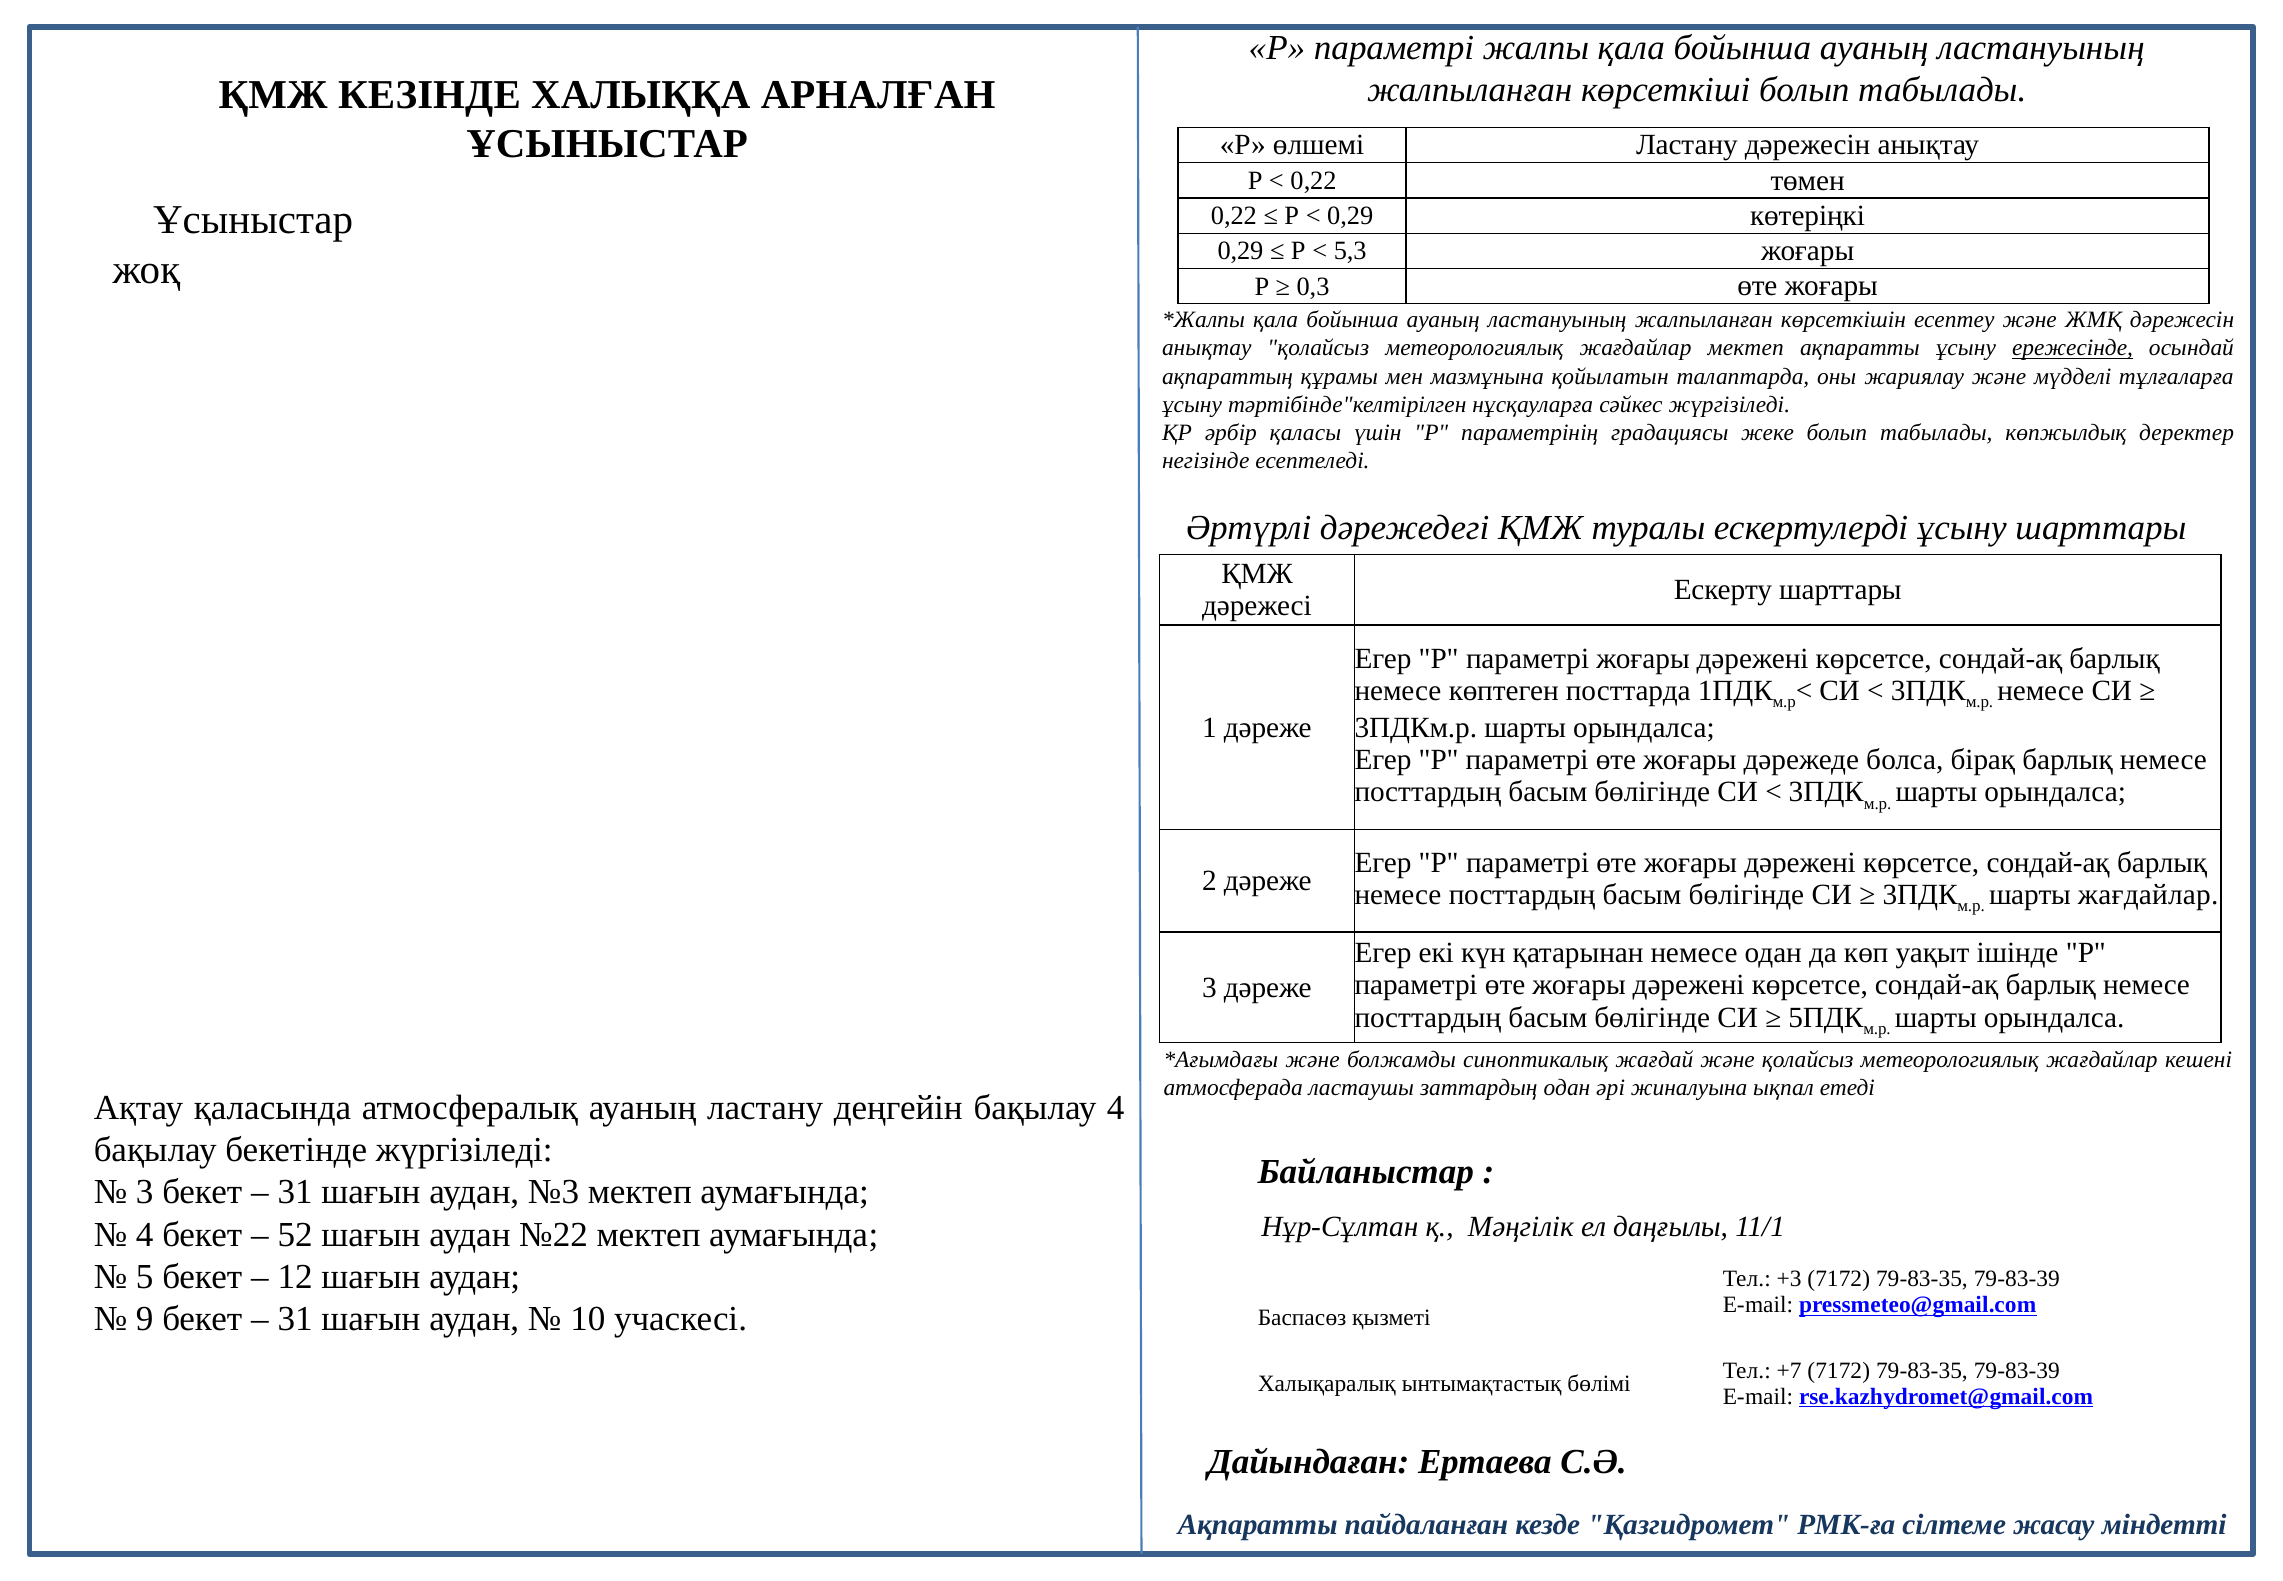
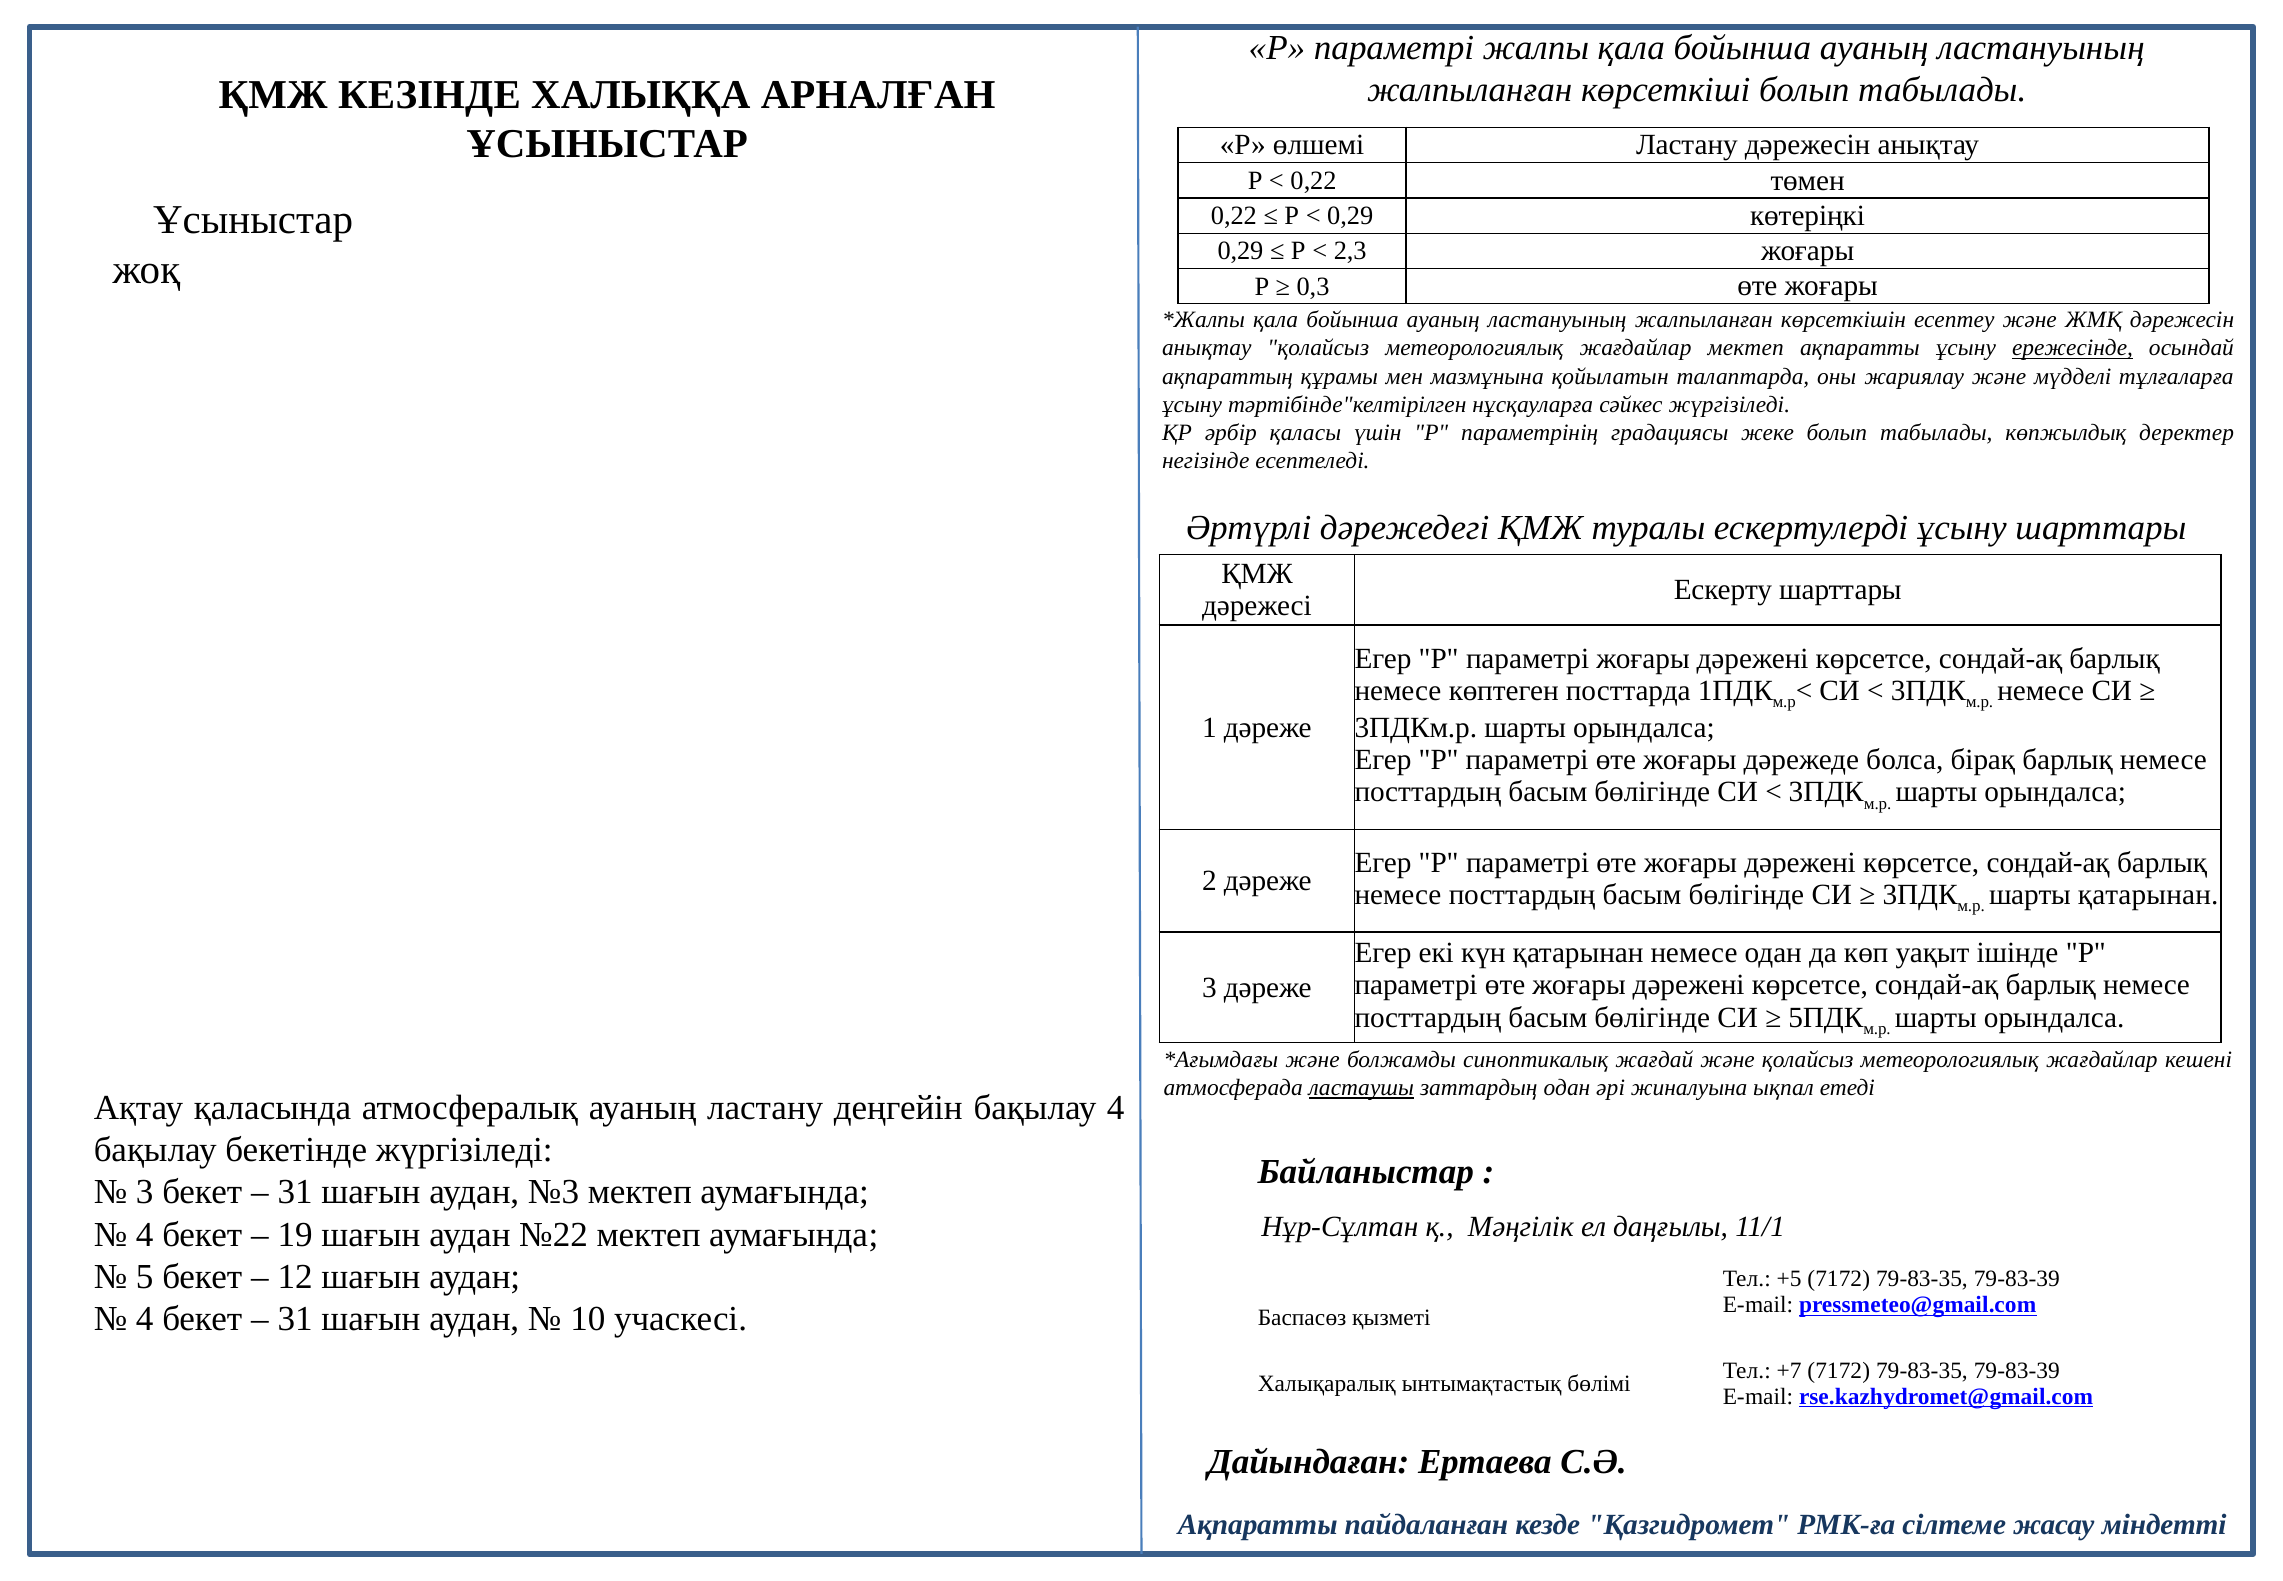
5,3: 5,3 -> 2,3 (1350, 251)
шарты жағдайлар: жағдайлар -> қатарынан (2148, 895)
ластаушы underline: none -> present (1361, 1088)
52: 52 -> 19 (295, 1234)
+3: +3 -> +5 (1789, 1279)
9: 9 -> 4 (145, 1318)
